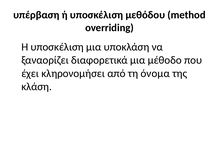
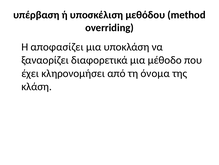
Η υποσκέλιση: υποσκέλιση -> αποφασίζει (57, 47)
